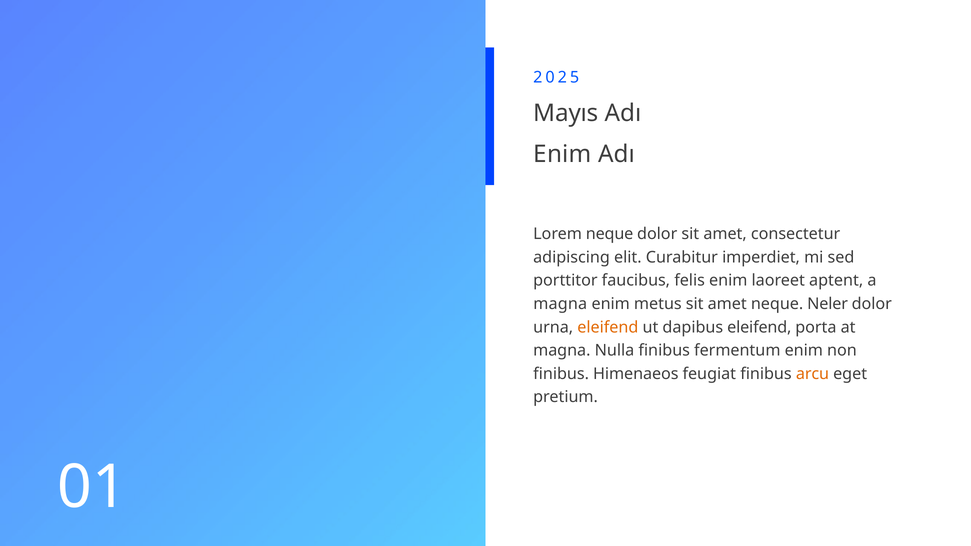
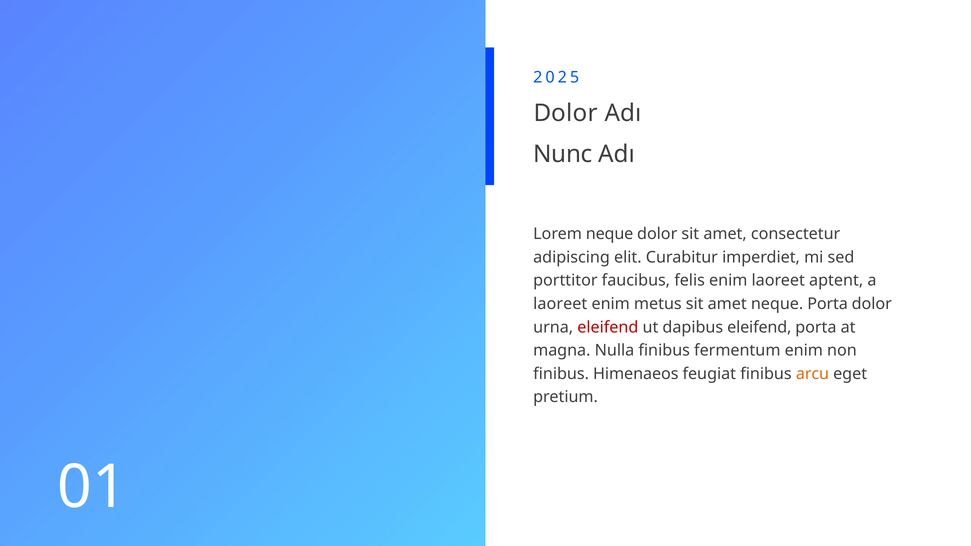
Mayıs: Mayıs -> Dolor (566, 113)
Enim: Enim -> Nunc (563, 154)
magna: magna -> laoreet (560, 304)
neque Neler: Neler -> Porta (828, 304)
eleifend colour: orange -> red (608, 327)
